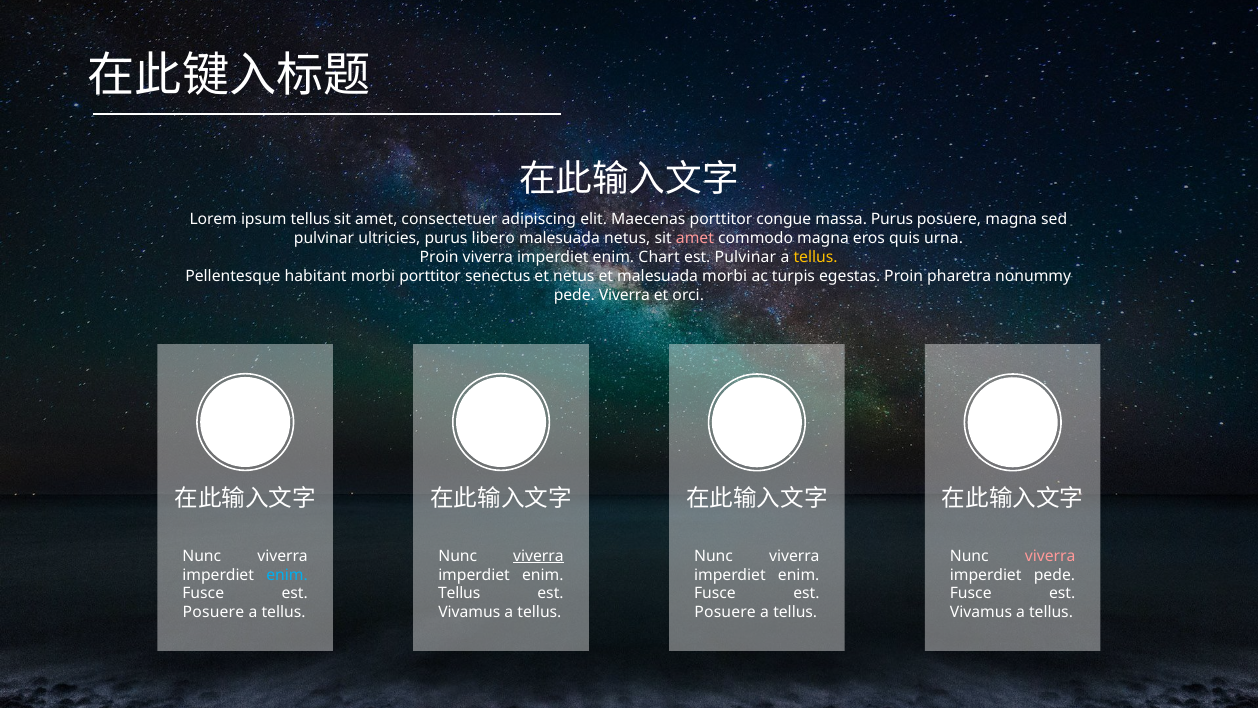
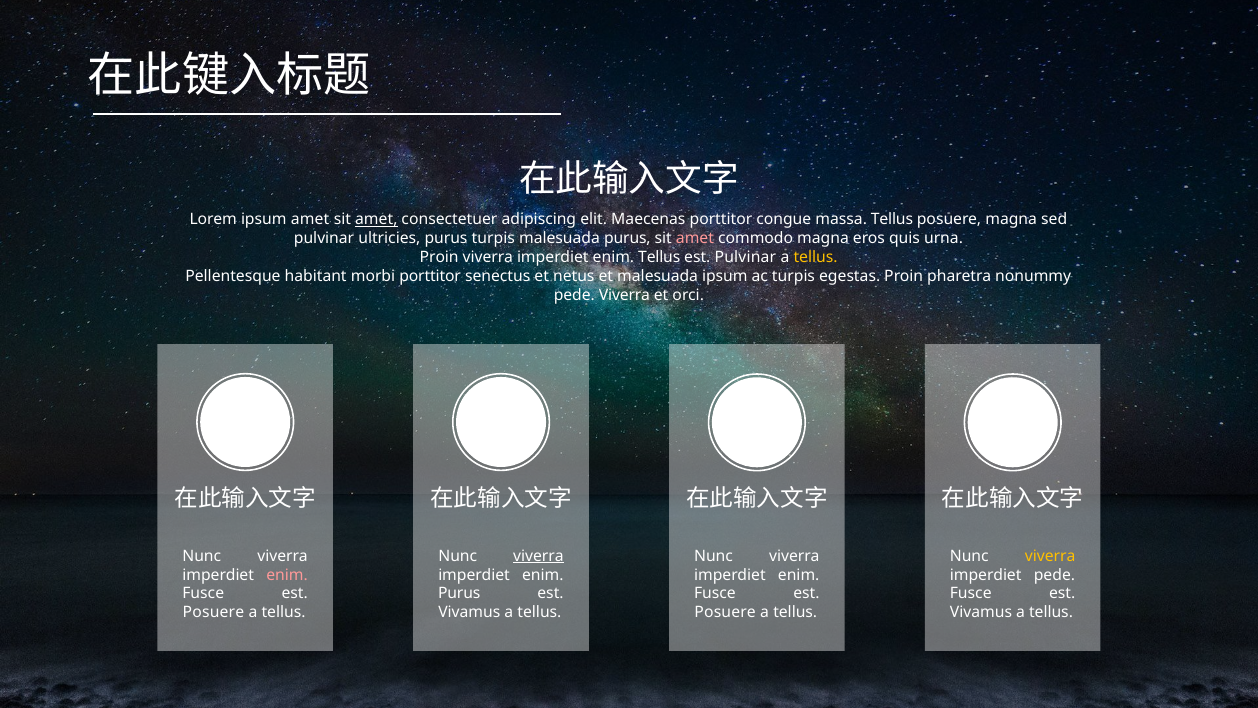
ipsum tellus: tellus -> amet (310, 219)
amet underline: none -> present (376, 219)
massa Purus: Purus -> Tellus (892, 219)
purus libero: libero -> turpis (493, 238)
malesuada netus: netus -> purus (627, 238)
enim Chart: Chart -> Tellus (659, 257)
malesuada morbi: morbi -> ipsum (725, 276)
viverra colour: pink -> yellow (1050, 556)
enim colour: light blue -> pink (287, 575)
Tellus: Tellus -> Purus (459, 593)
